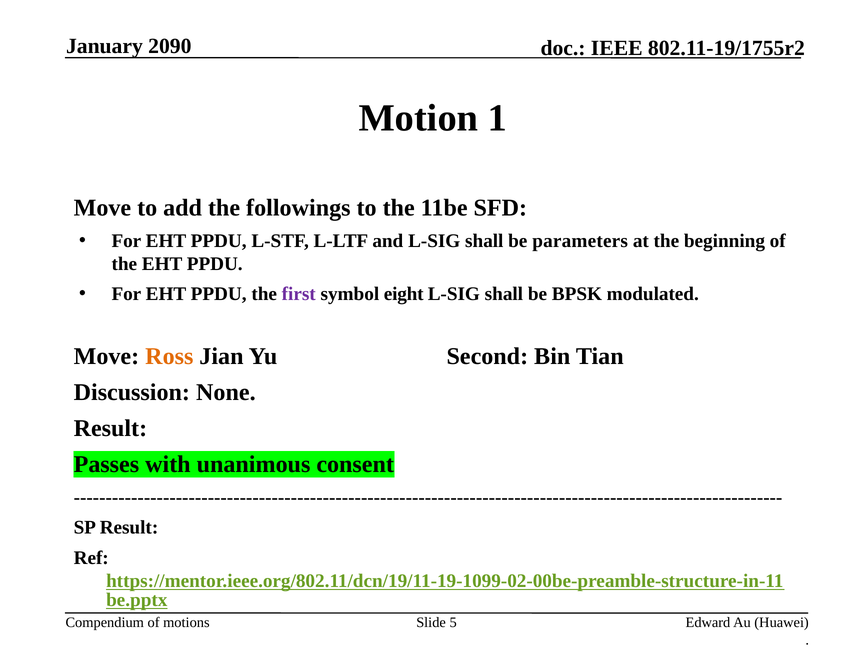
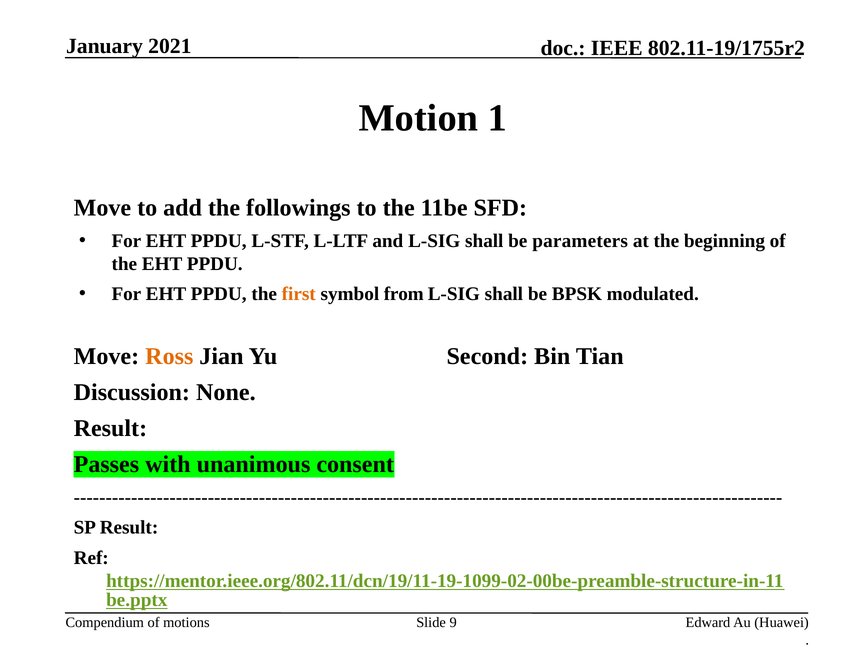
2090: 2090 -> 2021 (170, 46)
first colour: purple -> orange (299, 294)
eight: eight -> from (404, 294)
5: 5 -> 9 (453, 623)
